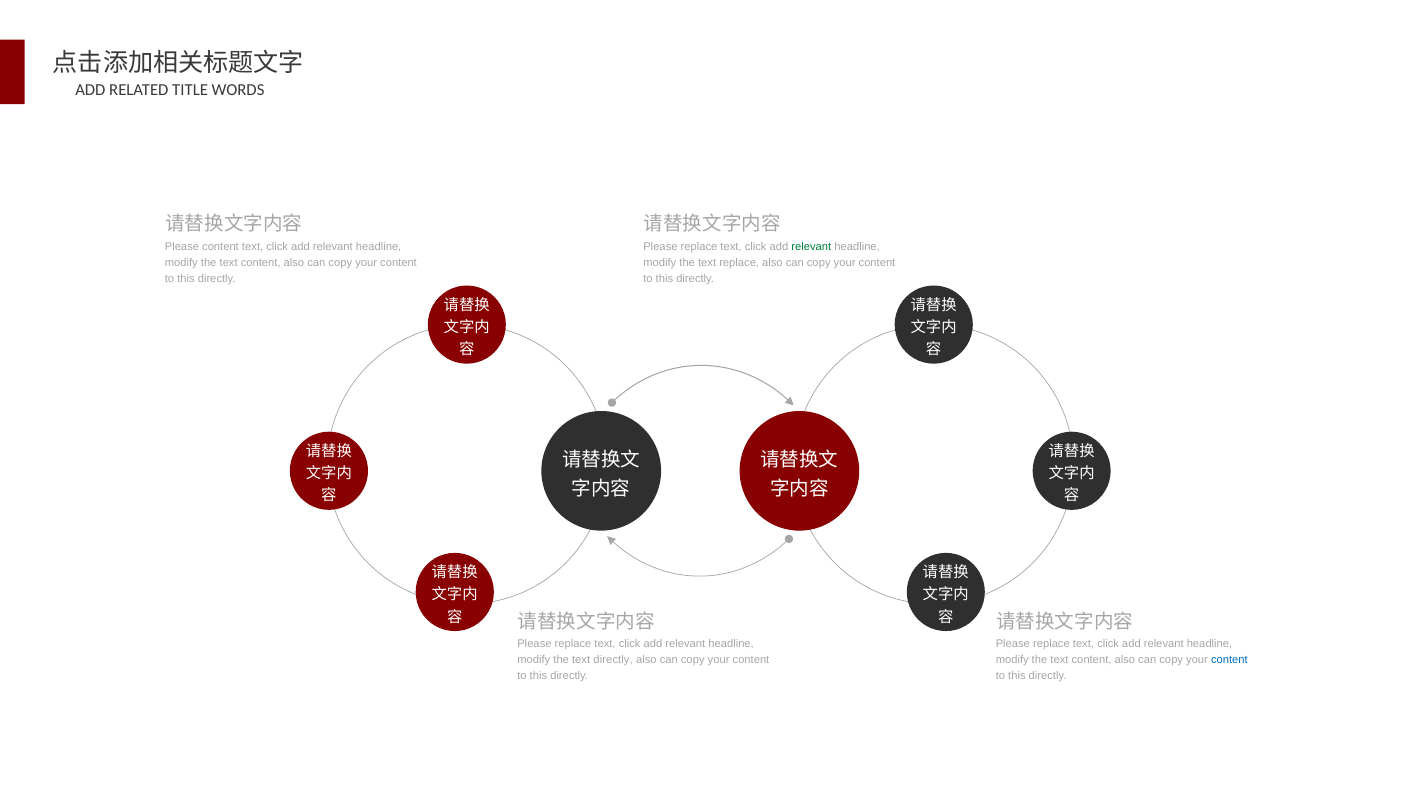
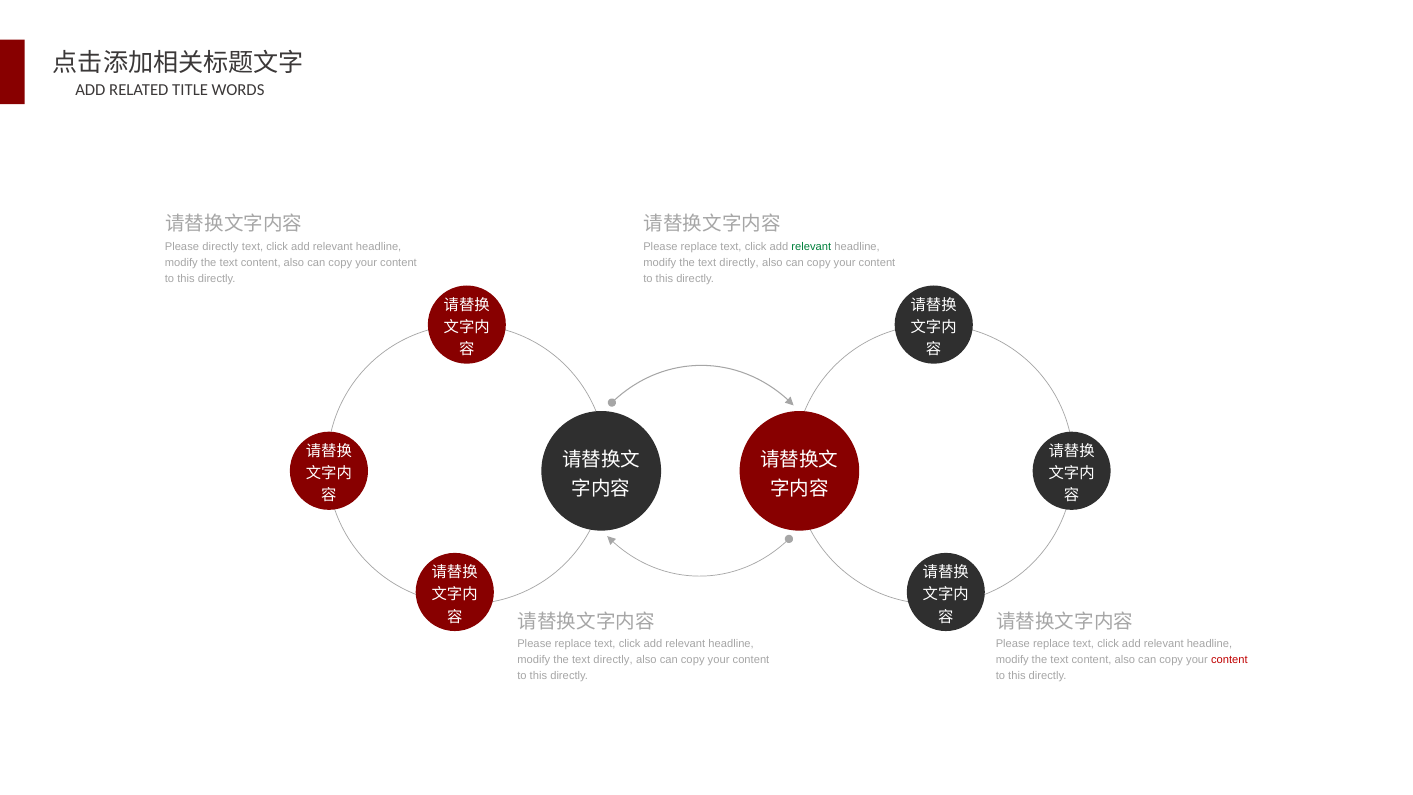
Please content: content -> directly (220, 247)
replace: replace -> directly (739, 263)
content colour: blue -> red (1229, 660)
